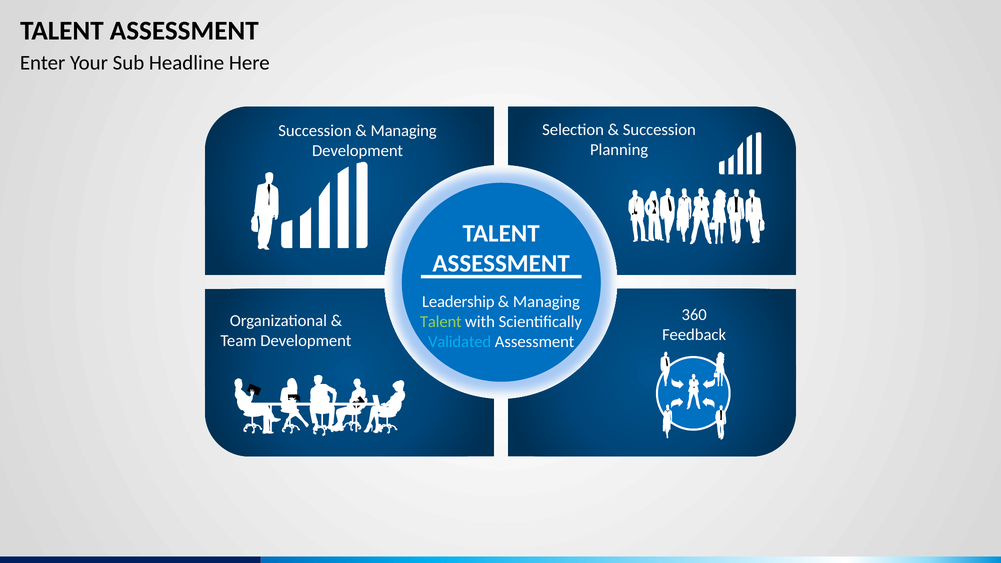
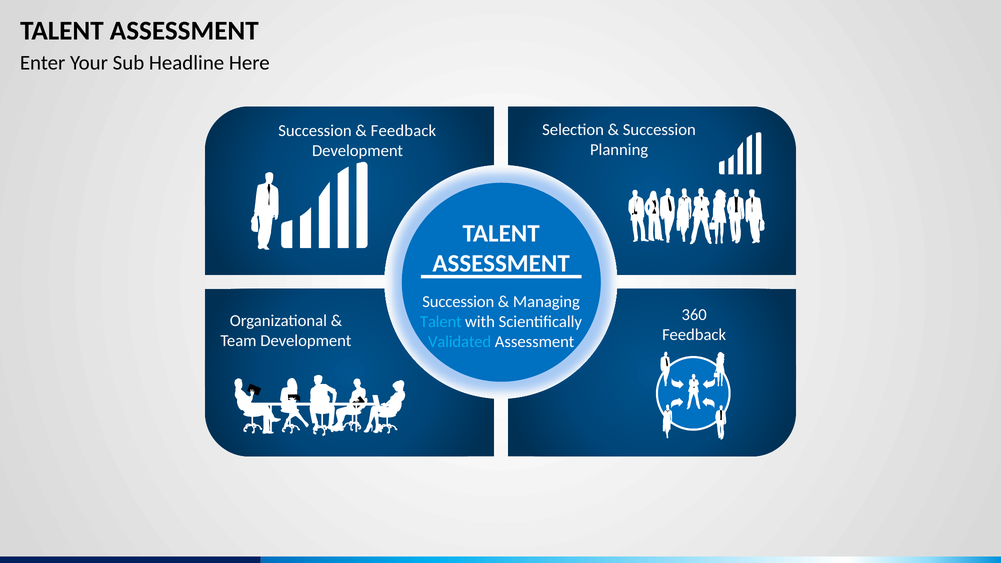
Managing: Managing -> Feedback (403, 131)
Leadership: Leadership -> Succession (458, 302)
Talent colour: light green -> light blue (441, 322)
